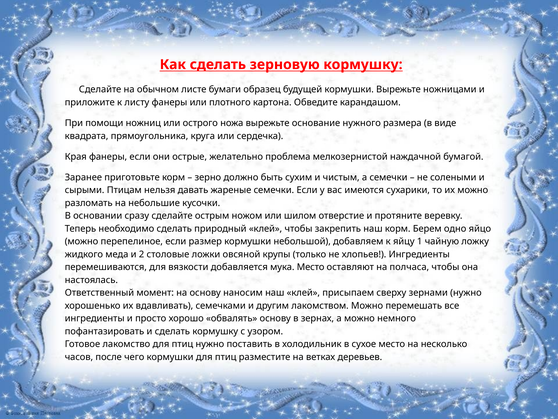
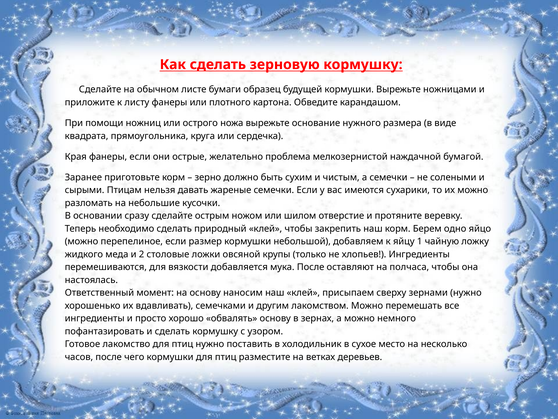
мука Место: Место -> После (311, 267)
